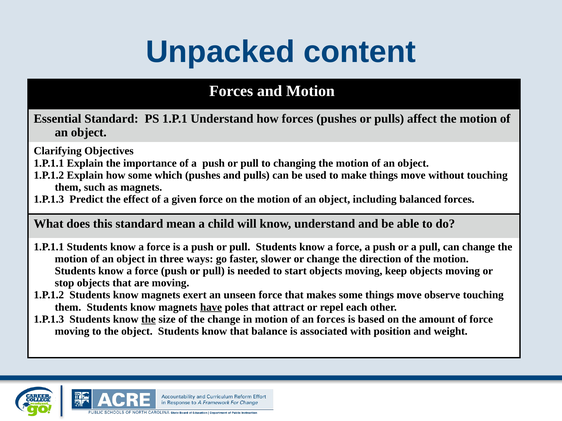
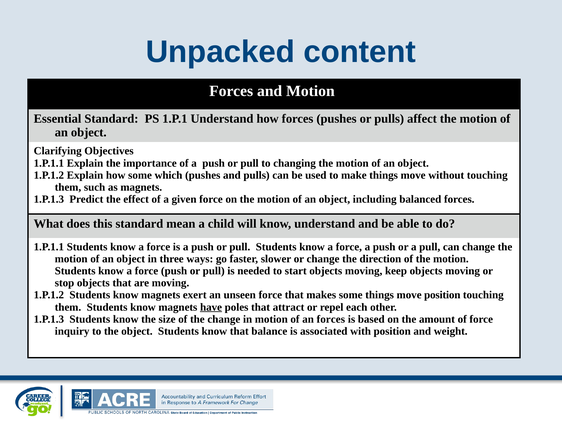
move observe: observe -> position (442, 295)
the underline: present -> none (148, 320)
moving: moving -> inquiry (72, 332)
